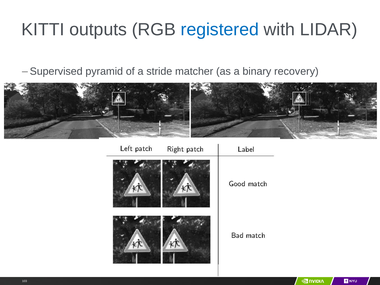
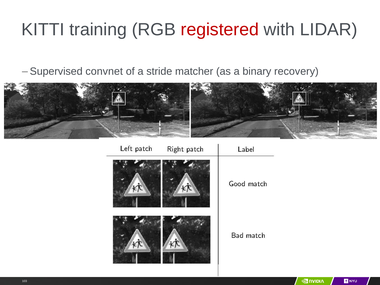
outputs: outputs -> training (98, 30)
registered colour: blue -> red (220, 30)
pyramid: pyramid -> convnet (104, 71)
